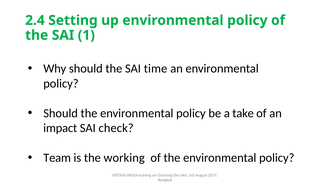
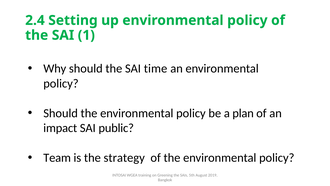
take: take -> plan (243, 113)
check: check -> public (116, 128)
working: working -> strategy (124, 158)
